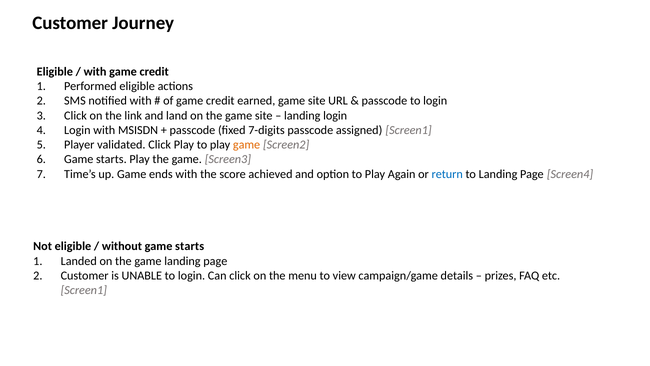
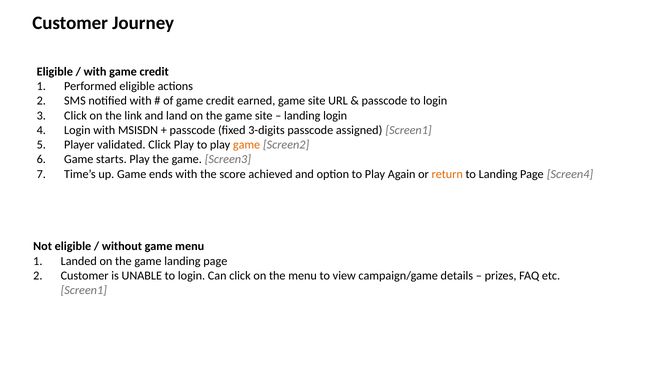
7-digits: 7-digits -> 3-digits (267, 130)
return colour: blue -> orange (447, 174)
without game starts: starts -> menu (190, 246)
